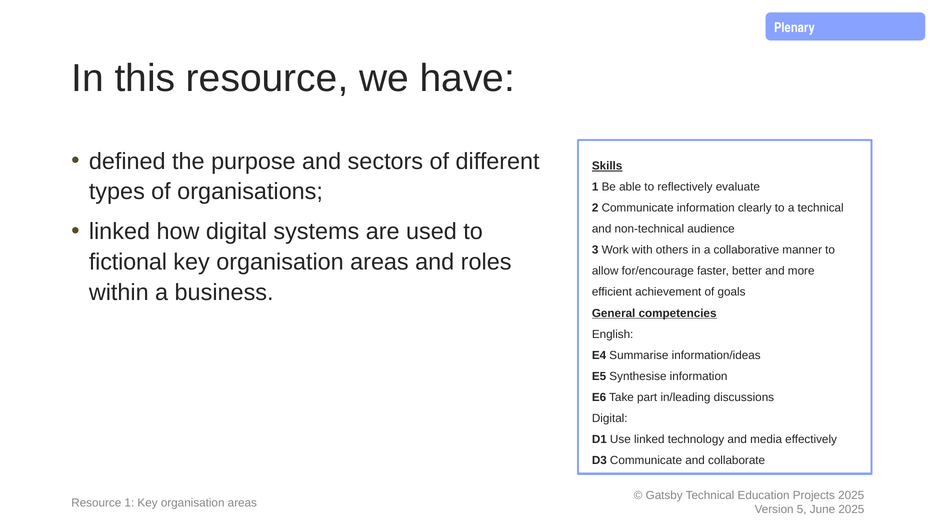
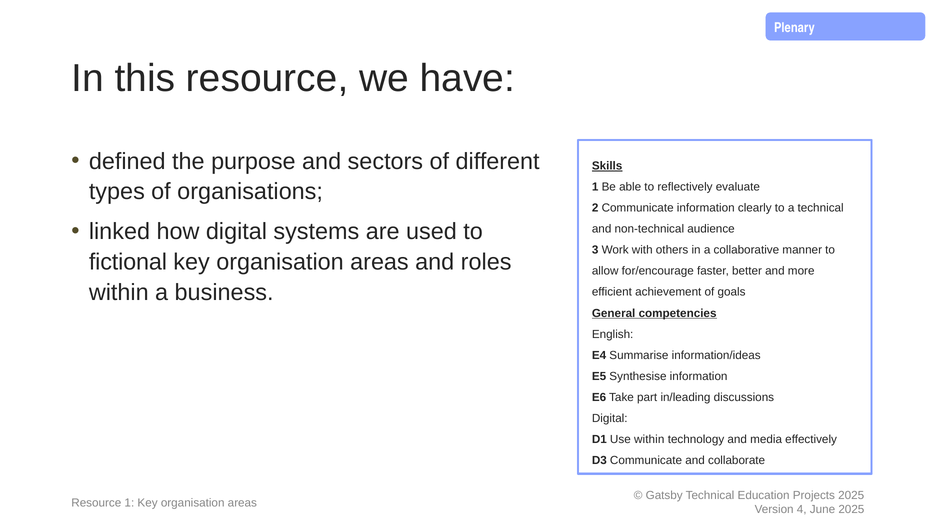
Use linked: linked -> within (649, 440)
5: 5 -> 4 (802, 510)
